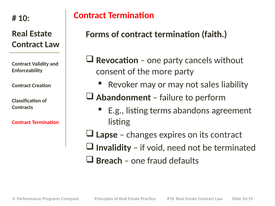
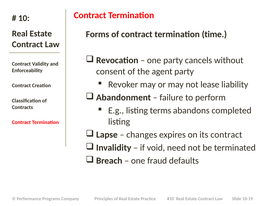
faith: faith -> time (214, 34)
more: more -> agent (162, 72)
sales: sales -> lease (210, 85)
agreement: agreement -> completed (232, 111)
